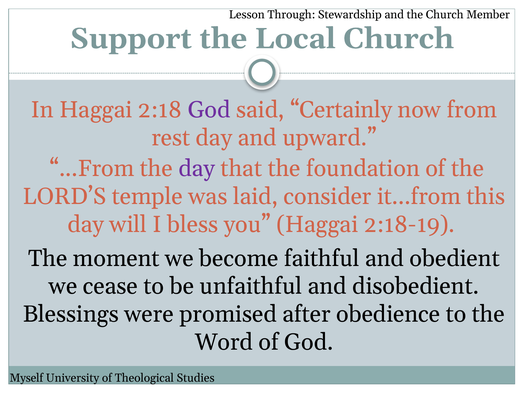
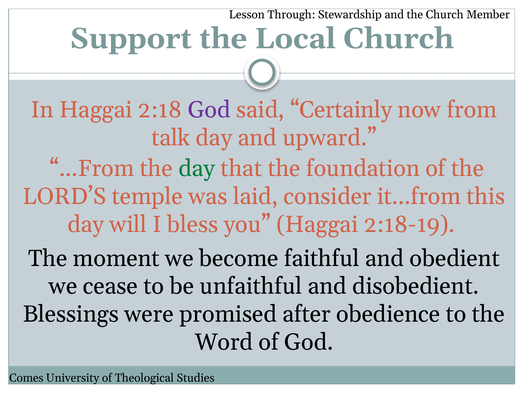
rest: rest -> talk (171, 138)
day colour: purple -> green (197, 168)
Myself: Myself -> Comes (26, 378)
